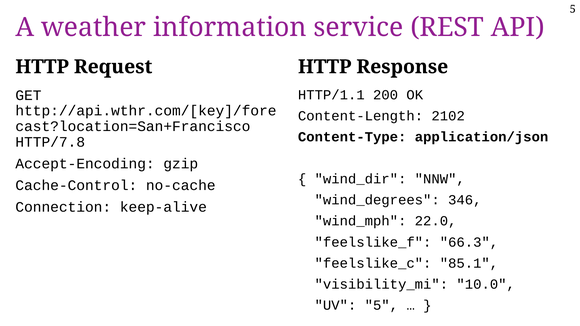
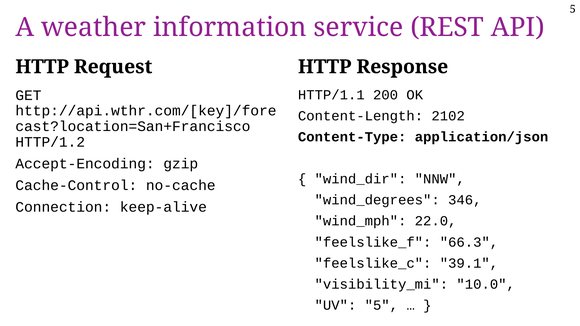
HTTP/7.8: HTTP/7.8 -> HTTP/1.2 (50, 142)
85.1: 85.1 -> 39.1 (469, 263)
